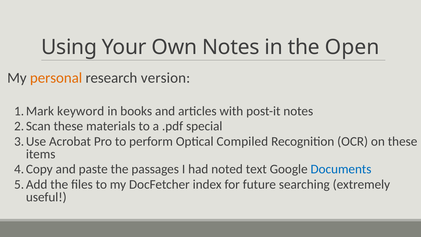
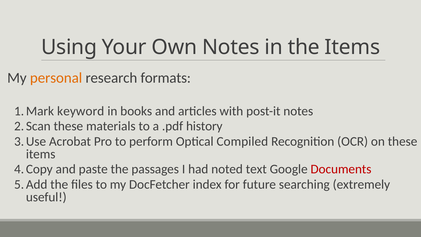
the Open: Open -> Items (352, 47)
version: version -> formats (166, 78)
special: special -> history (204, 126)
Documents colour: blue -> red (341, 169)
